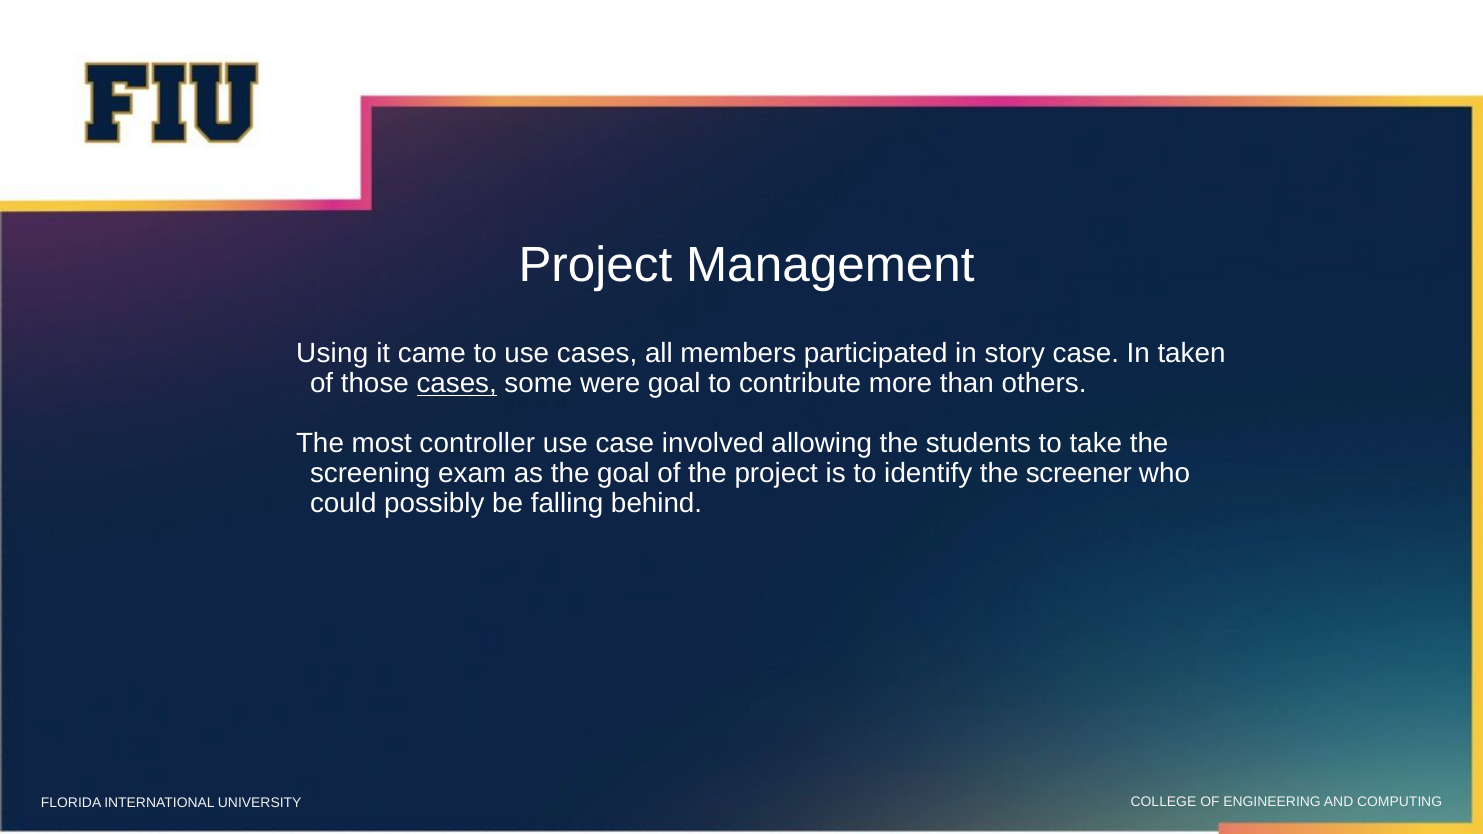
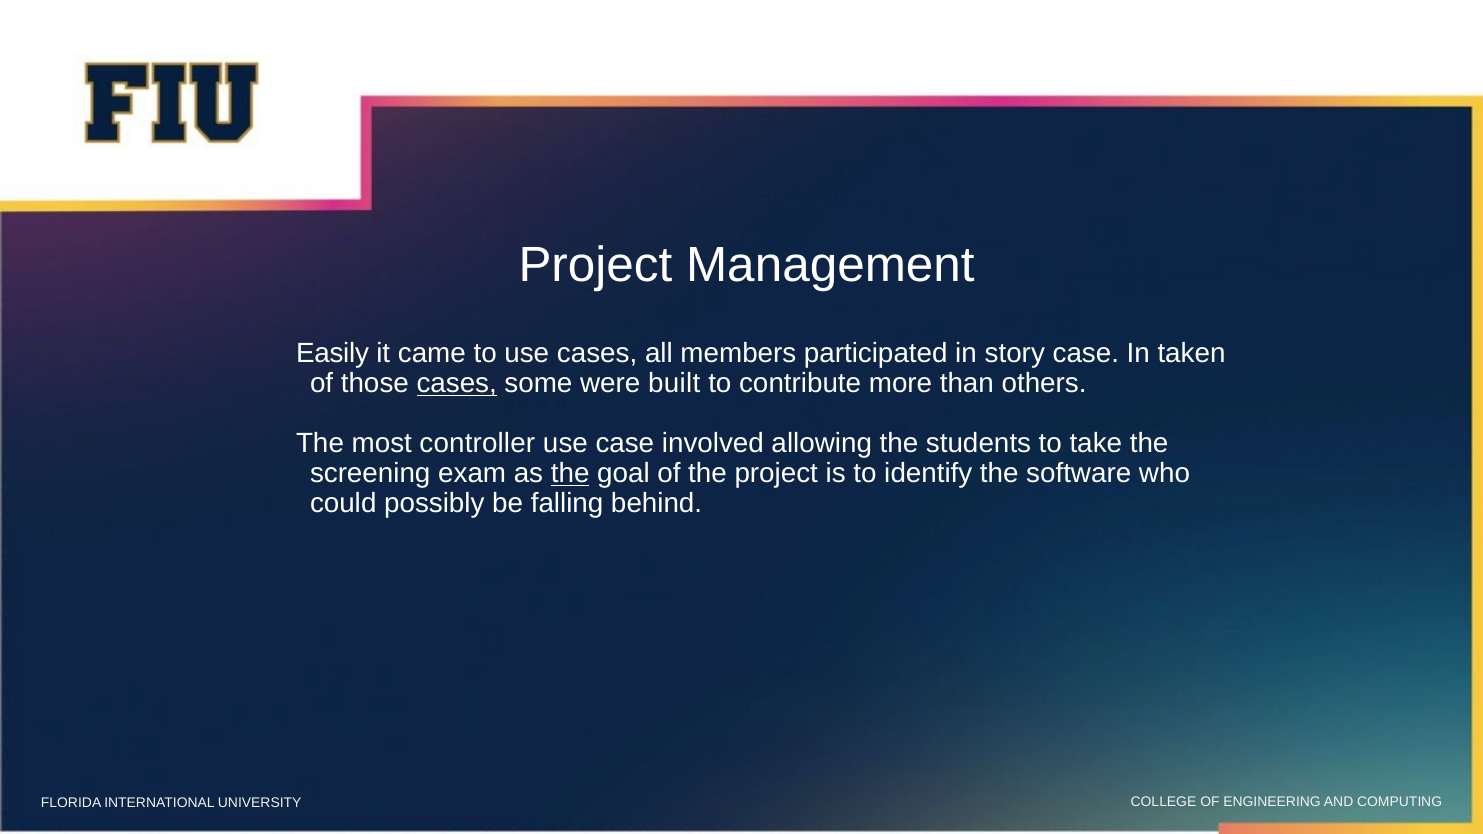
Using: Using -> Easily (333, 353)
were goal: goal -> built (674, 383)
the underline: none -> present (570, 474)
screener: screener -> software (1079, 474)
